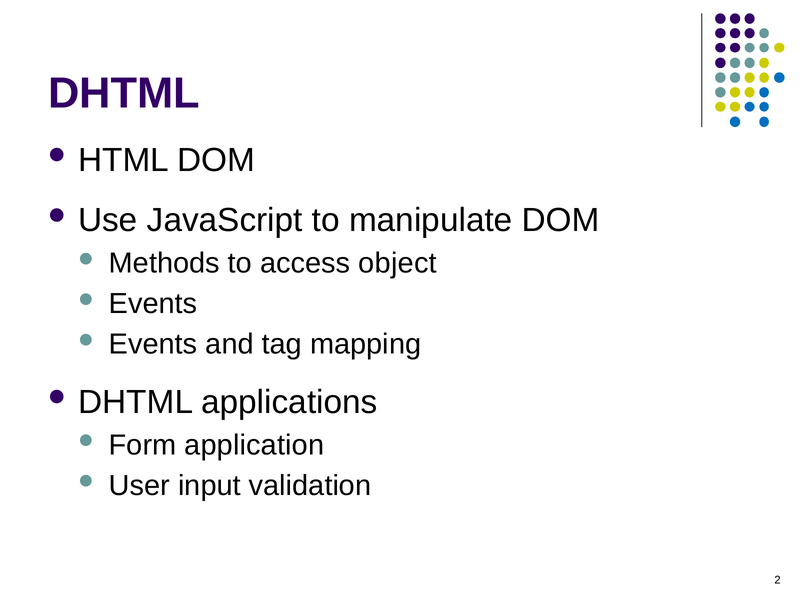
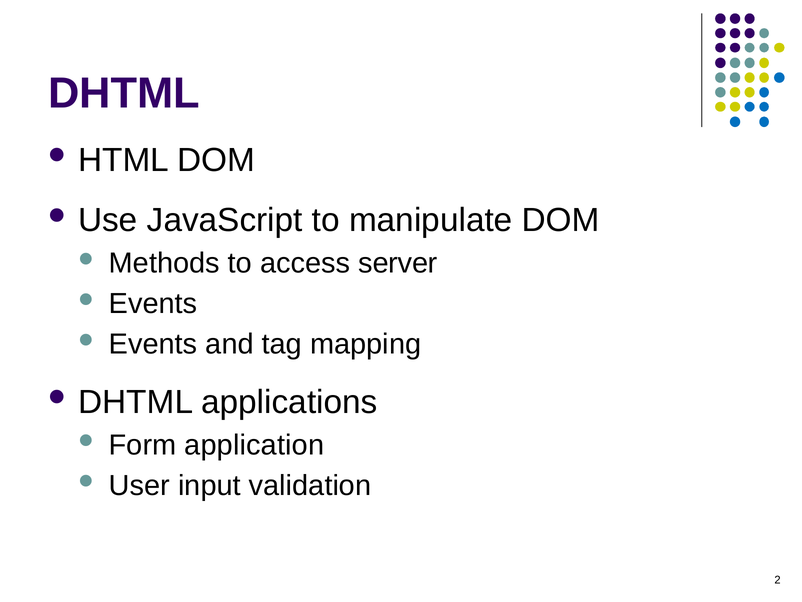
object: object -> server (398, 263)
